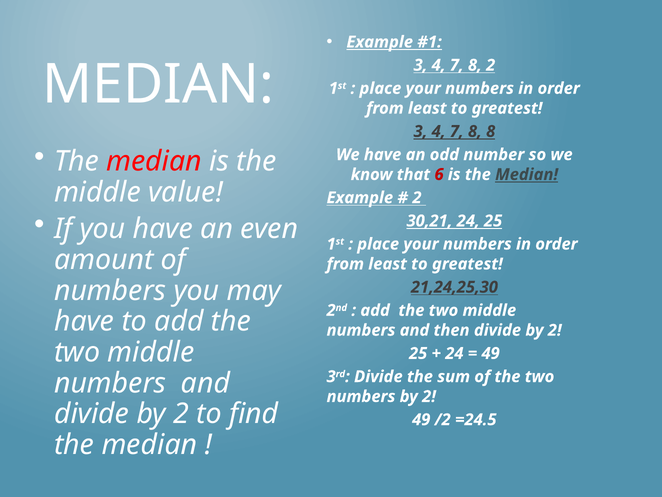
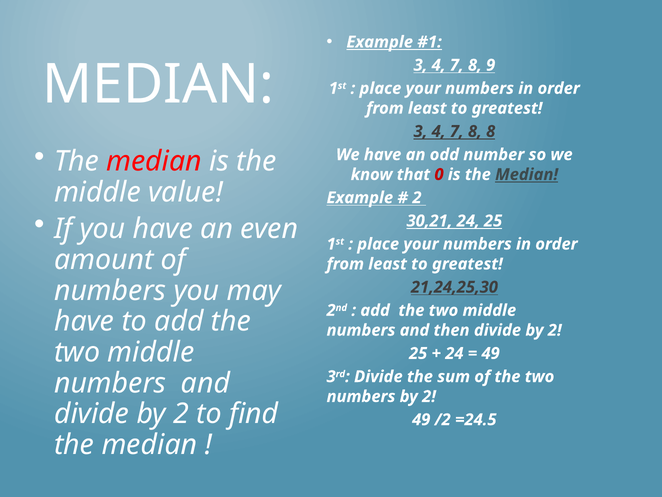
8 2: 2 -> 9 (491, 65)
6: 6 -> 0 (439, 174)
